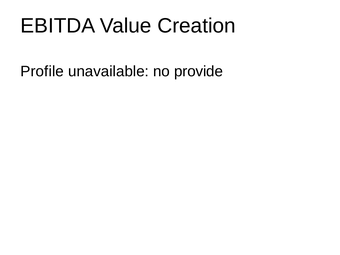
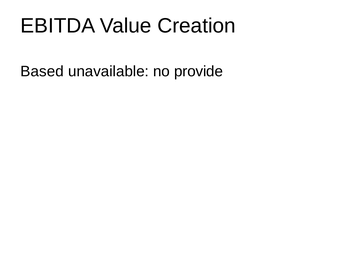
Profile: Profile -> Based (42, 71)
